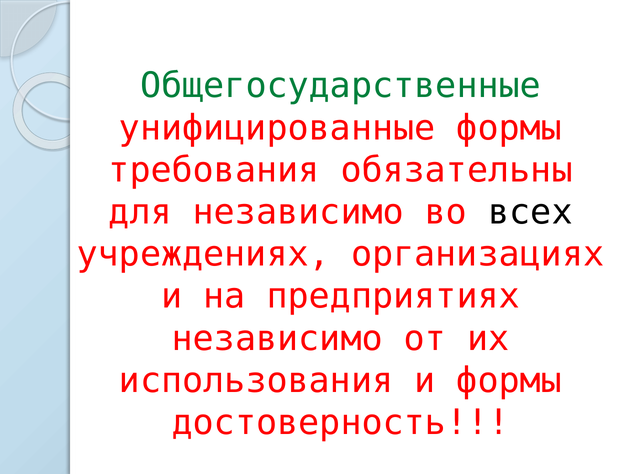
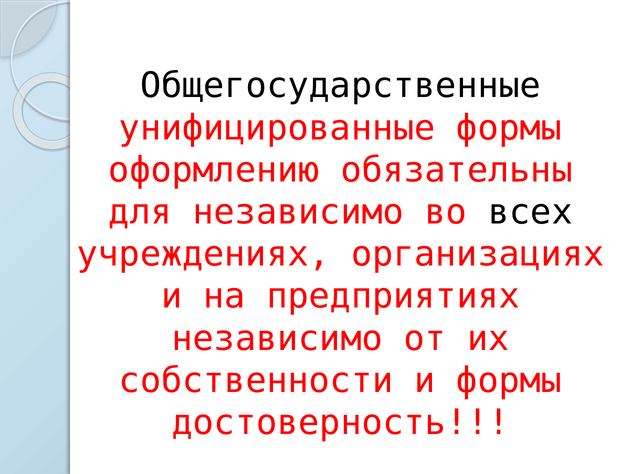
Общегосударственные colour: green -> black (341, 86)
требования: требования -> оформлению (214, 170)
использования: использования -> собственности (256, 381)
